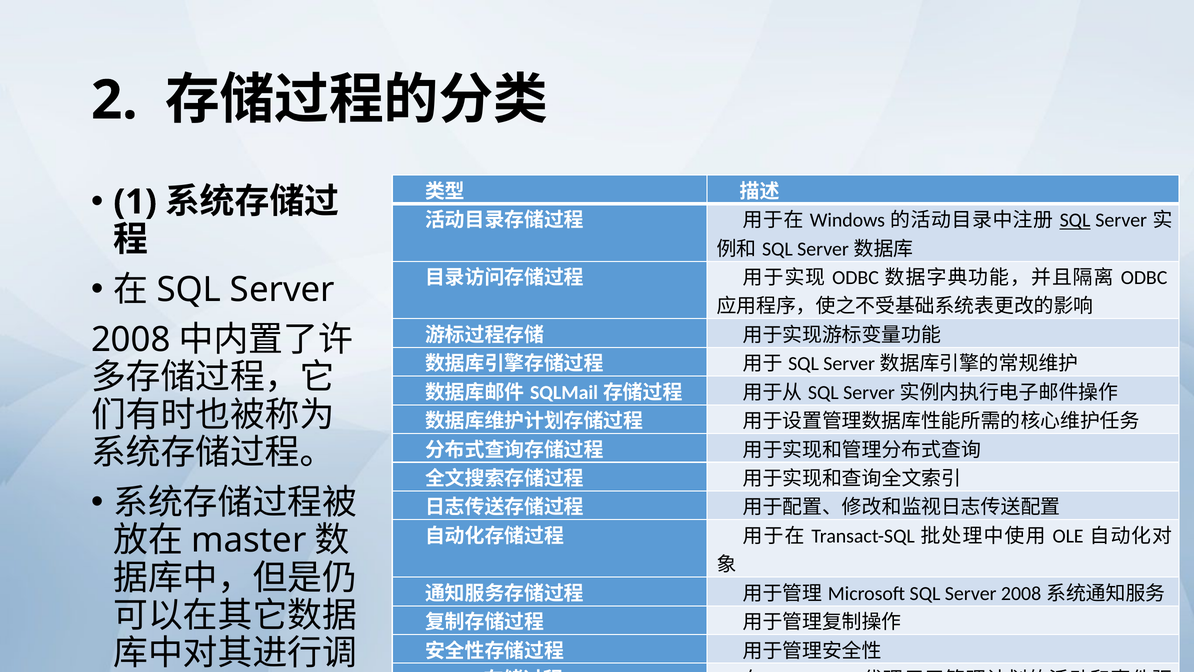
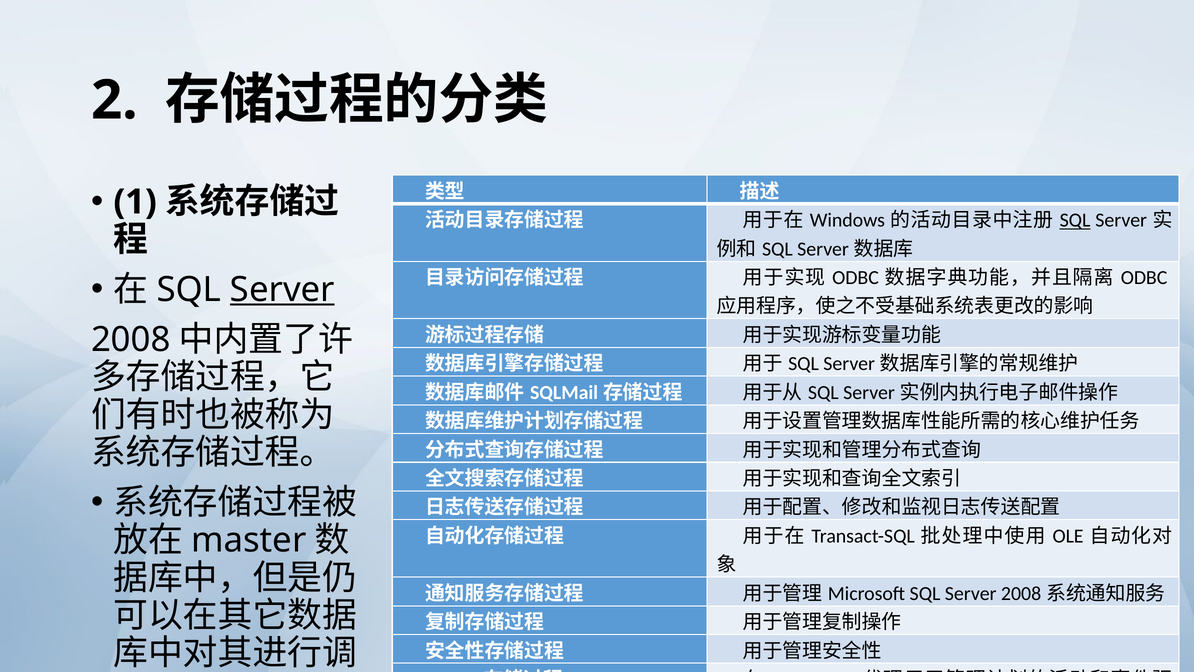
Server underline: none -> present (282, 290)
